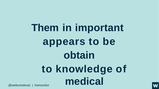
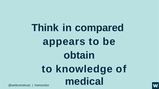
Them: Them -> Think (45, 28)
important: important -> compared (99, 28)
